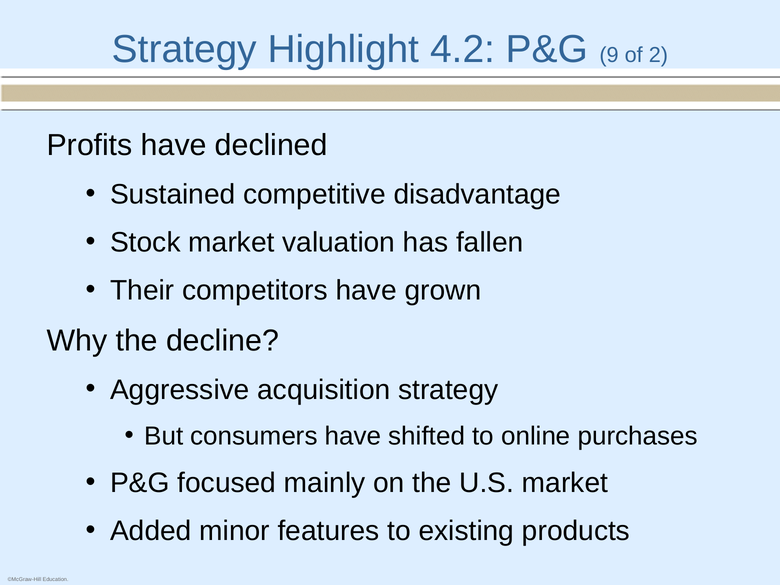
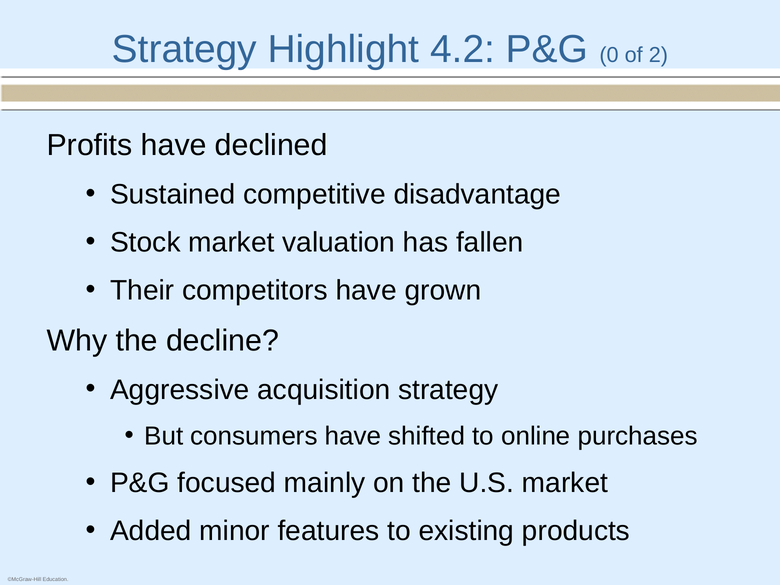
9: 9 -> 0 (609, 55)
